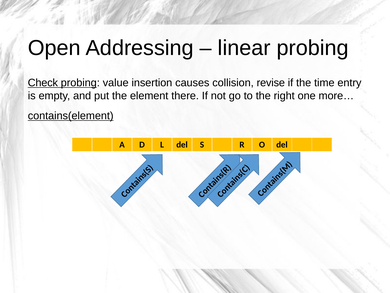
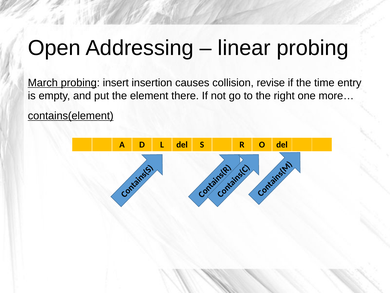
Check: Check -> March (43, 83)
value: value -> insert (116, 83)
